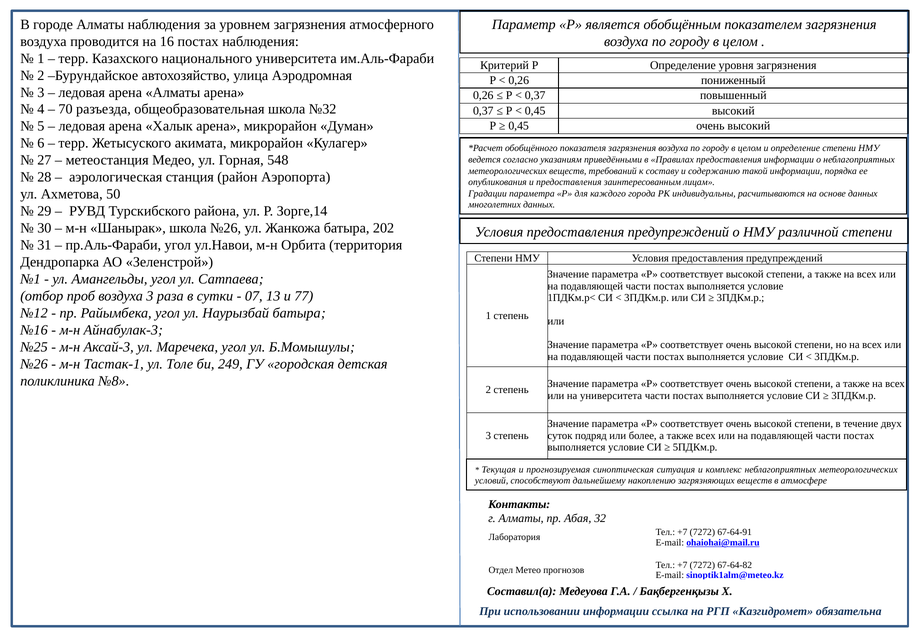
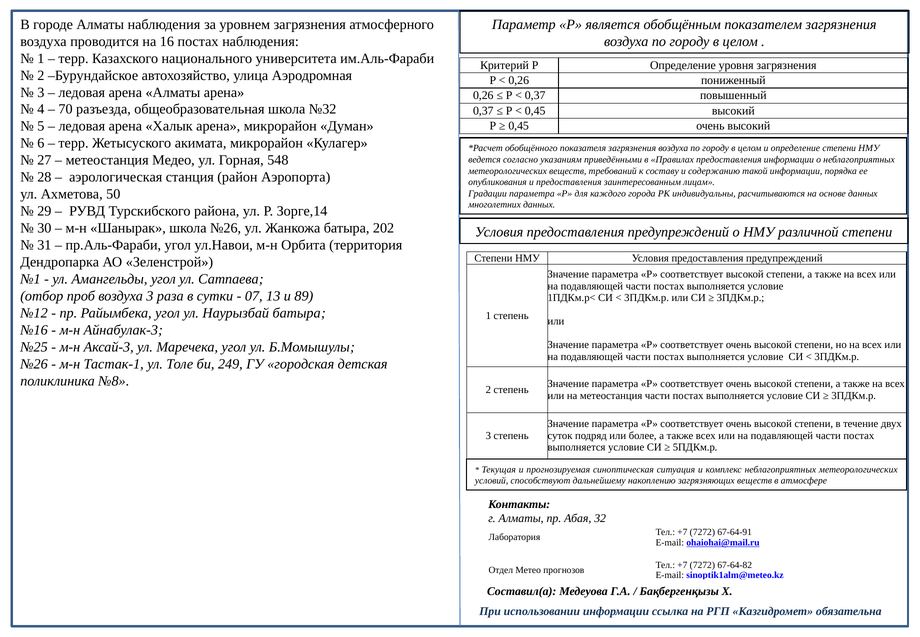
77: 77 -> 89 (304, 296)
на университета: университета -> метеостанция (611, 396)
